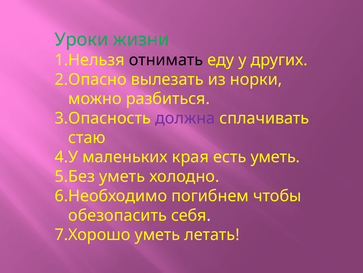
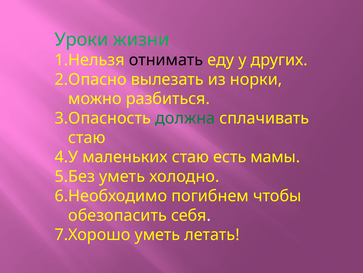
должна colour: purple -> green (185, 118)
маленьких края: края -> стаю (190, 157)
есть уметь: уметь -> мамы (275, 157)
